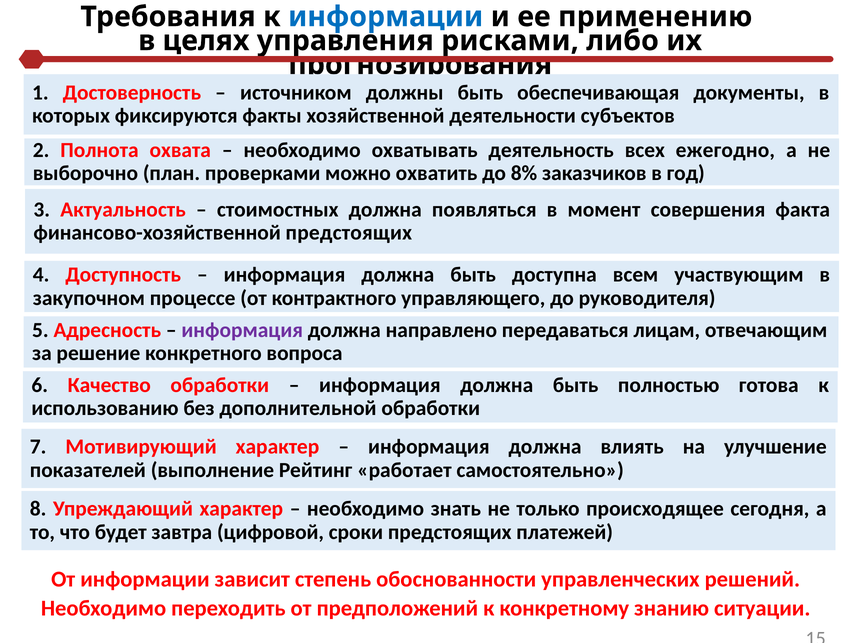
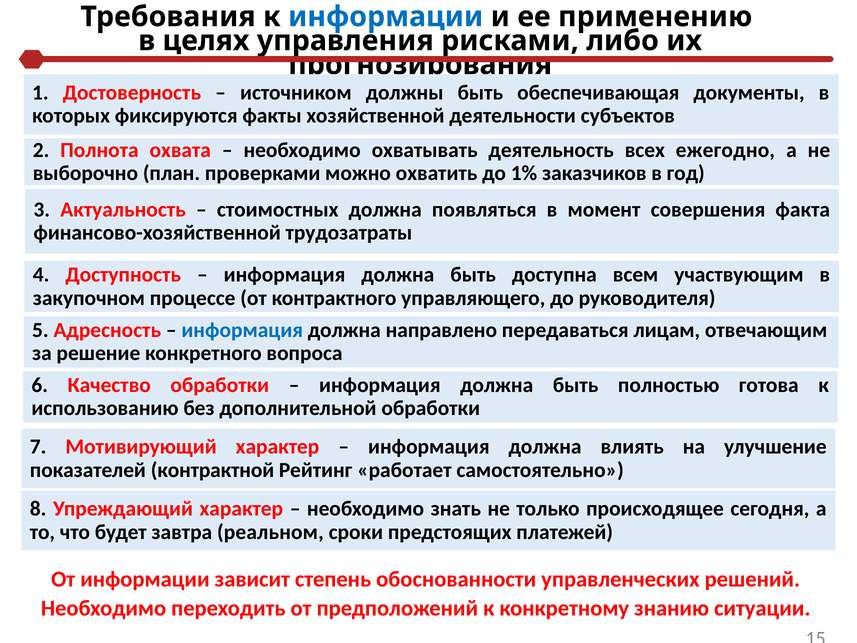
8%: 8% -> 1% (524, 173)
финансово-хозяйственной предстоящих: предстоящих -> трудозатраты (349, 233)
информация colour: purple -> blue (242, 330)
выполнение: выполнение -> контрактной (212, 470)
цифровой: цифровой -> реальном (270, 532)
